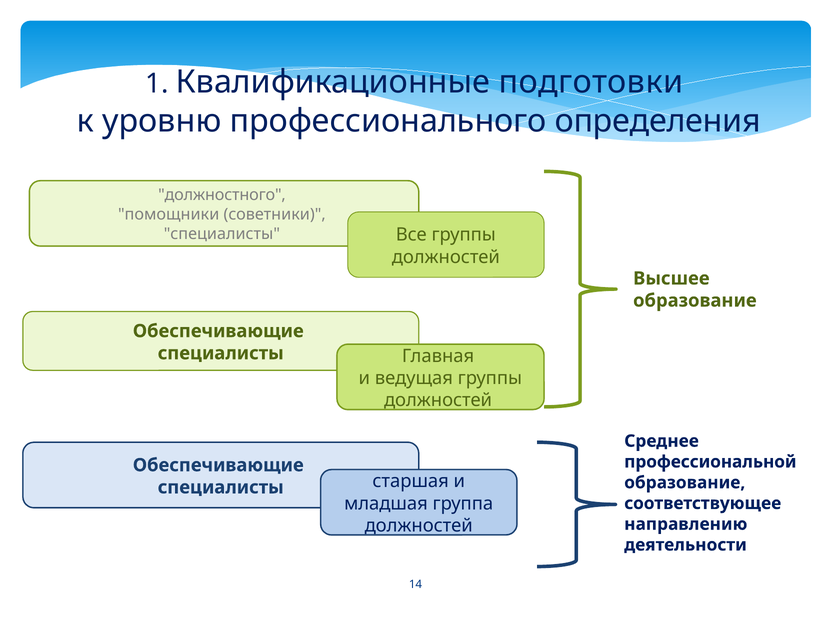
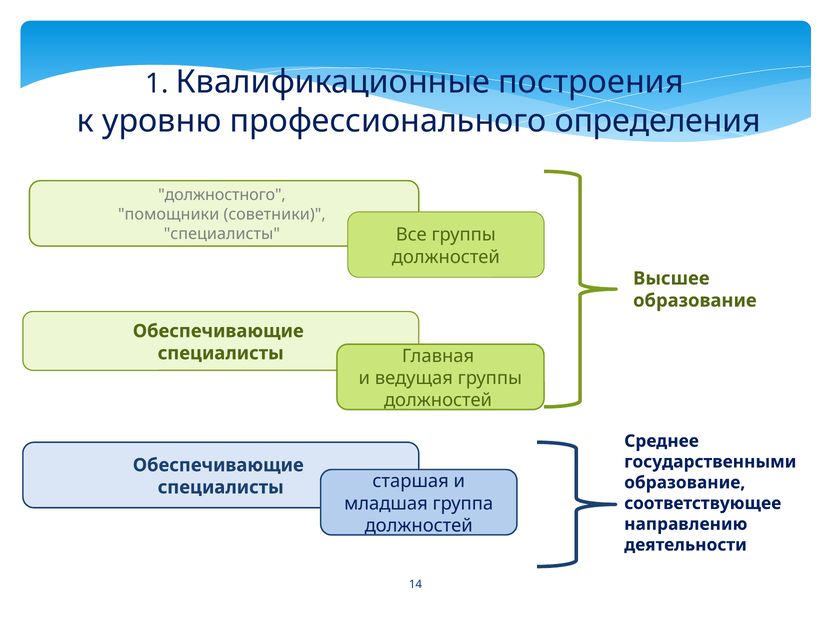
подготовки: подготовки -> построения (591, 82)
профессиональной: профессиональной -> государственными (710, 462)
